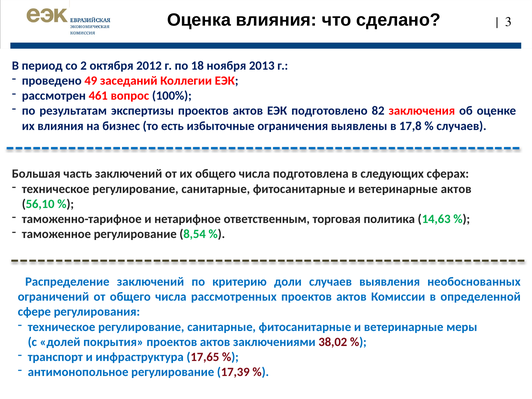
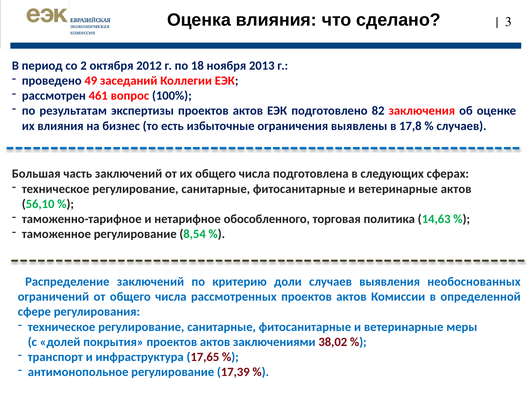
ответственным: ответственным -> обособленного (267, 219)
